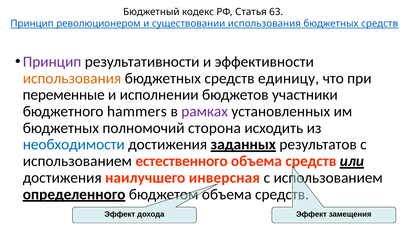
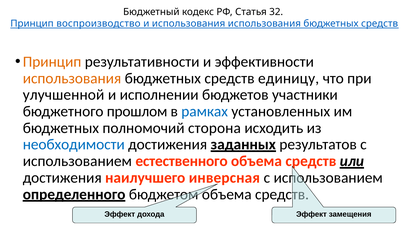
63: 63 -> 32 (276, 12)
революционером: революционером -> воспроизводство (98, 24)
и существовании: существовании -> использования (189, 24)
Принцип colour: purple -> orange (52, 62)
переменные: переменные -> улучшенной (64, 95)
hammers: hammers -> прошлом (137, 112)
рамках colour: purple -> blue (205, 112)
